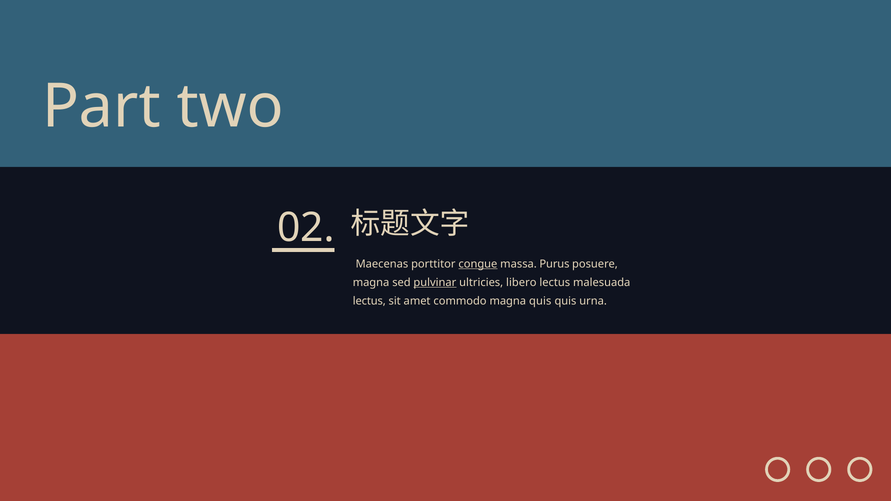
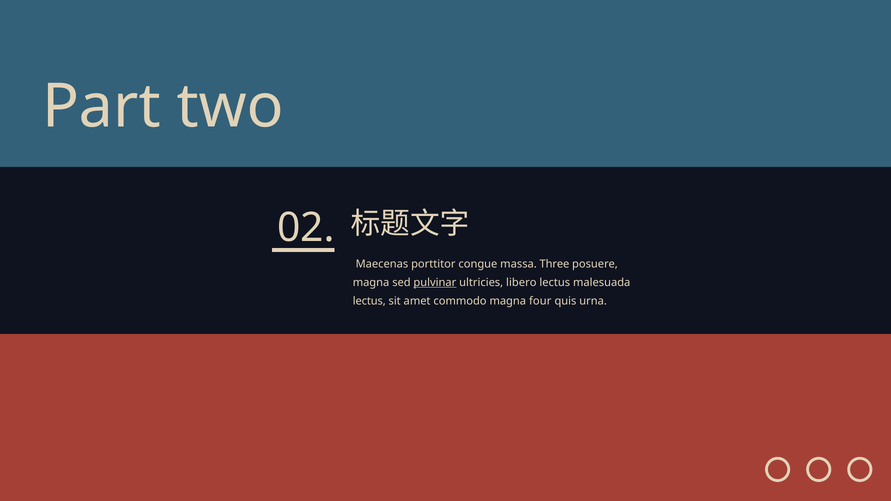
congue underline: present -> none (478, 264)
Purus: Purus -> Three (554, 264)
magna quis: quis -> four (540, 301)
